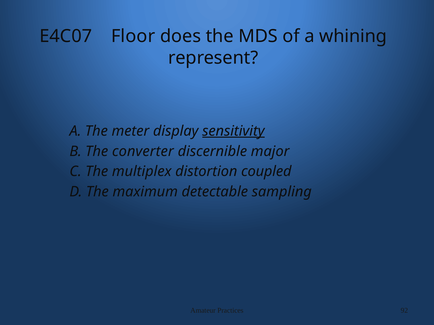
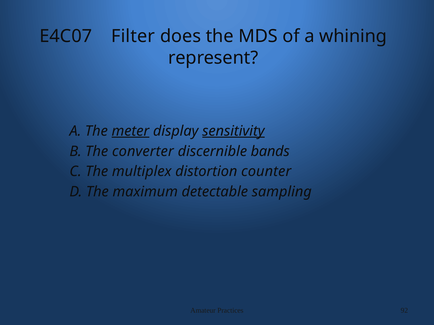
Floor: Floor -> Filter (133, 36)
meter underline: none -> present (130, 131)
major: major -> bands (270, 151)
coupled: coupled -> counter (266, 172)
